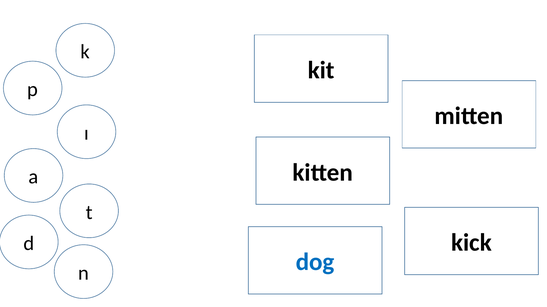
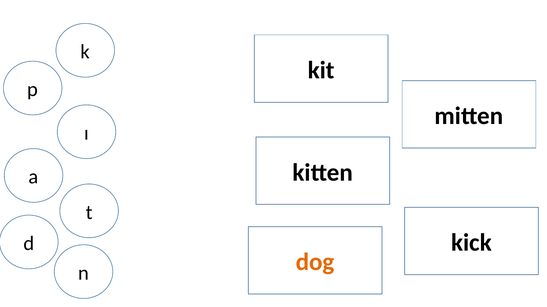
dog colour: blue -> orange (315, 263)
